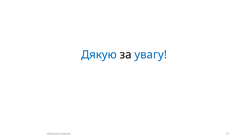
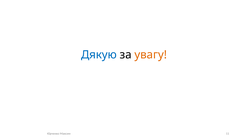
увагу colour: blue -> orange (151, 54)
